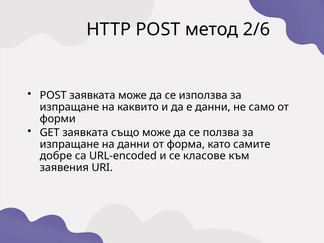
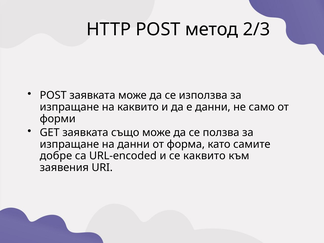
2/6: 2/6 -> 2/3 (256, 30)
се класове: класове -> каквито (204, 156)
